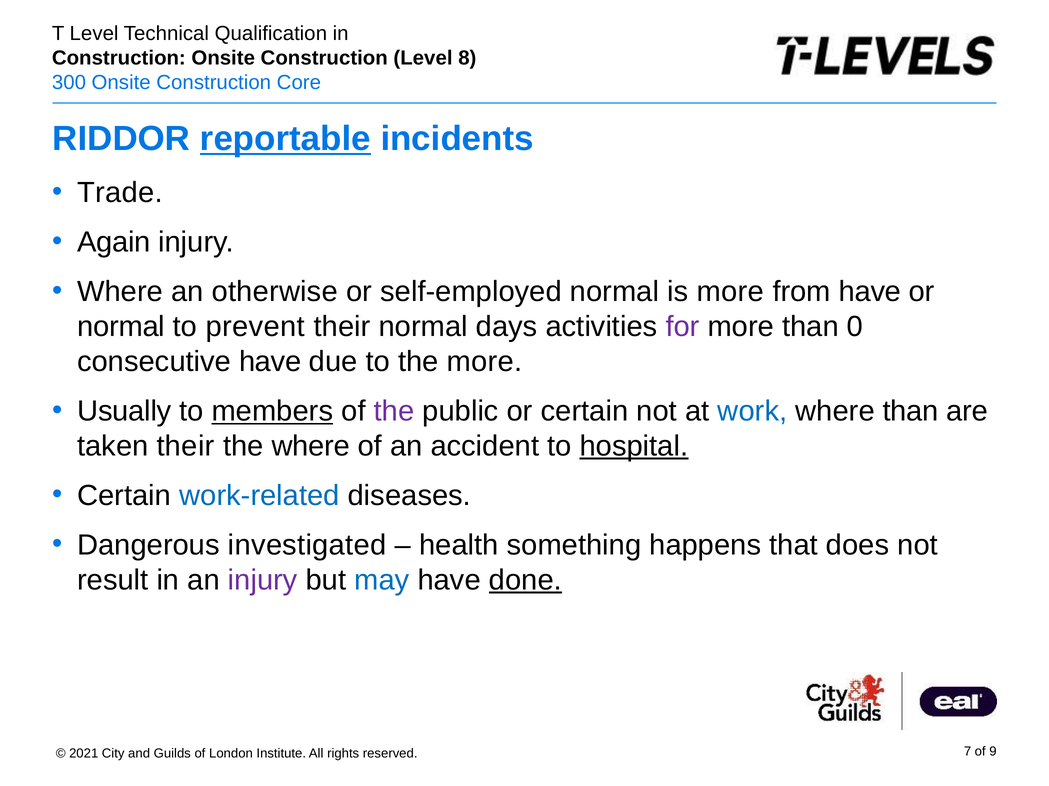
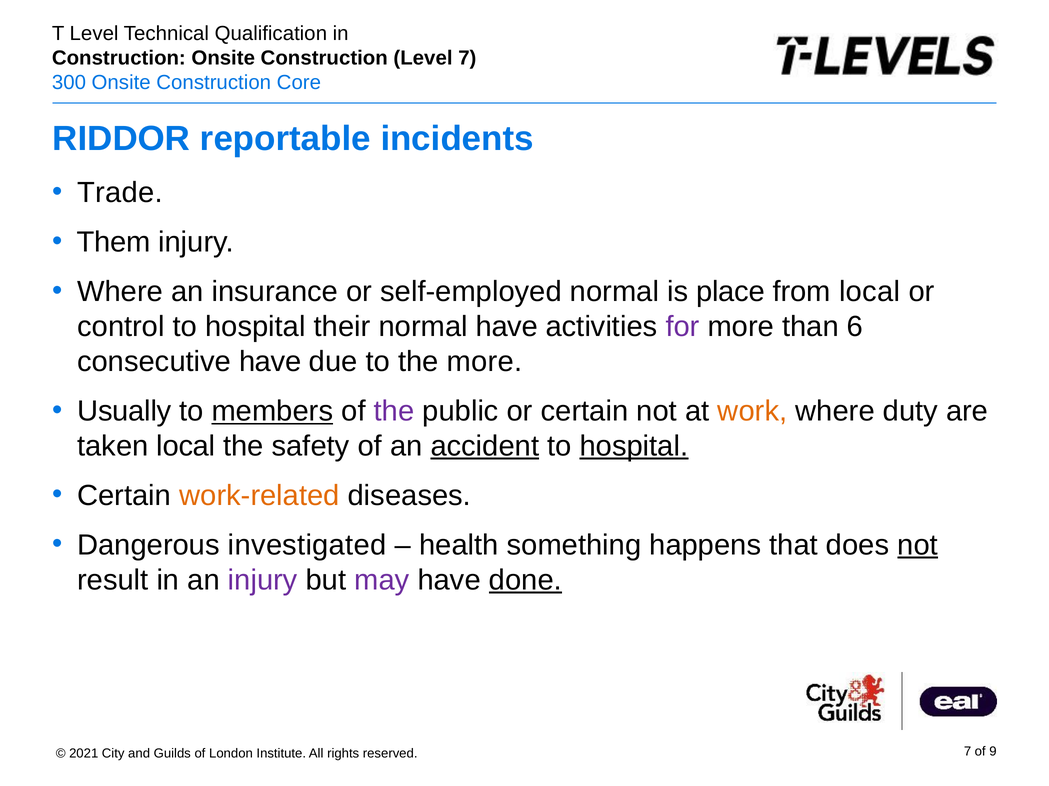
8: 8 -> 7 (467, 58)
reportable underline: present -> none (285, 139)
Again: Again -> Them (114, 243)
otherwise: otherwise -> insurance (275, 292)
is more: more -> place (730, 292)
from have: have -> local (870, 292)
normal: normal -> control (121, 327)
prevent: prevent -> hospital (255, 327)
normal days: days -> have (507, 327)
0: 0 -> 6 (855, 327)
work colour: blue -> orange (752, 412)
where than: than -> duty (910, 412)
taken their: their -> local (186, 446)
the where: where -> safety (311, 446)
accident underline: none -> present (485, 446)
work-related colour: blue -> orange (259, 496)
not underline: none -> present (918, 546)
may colour: blue -> purple (382, 581)
